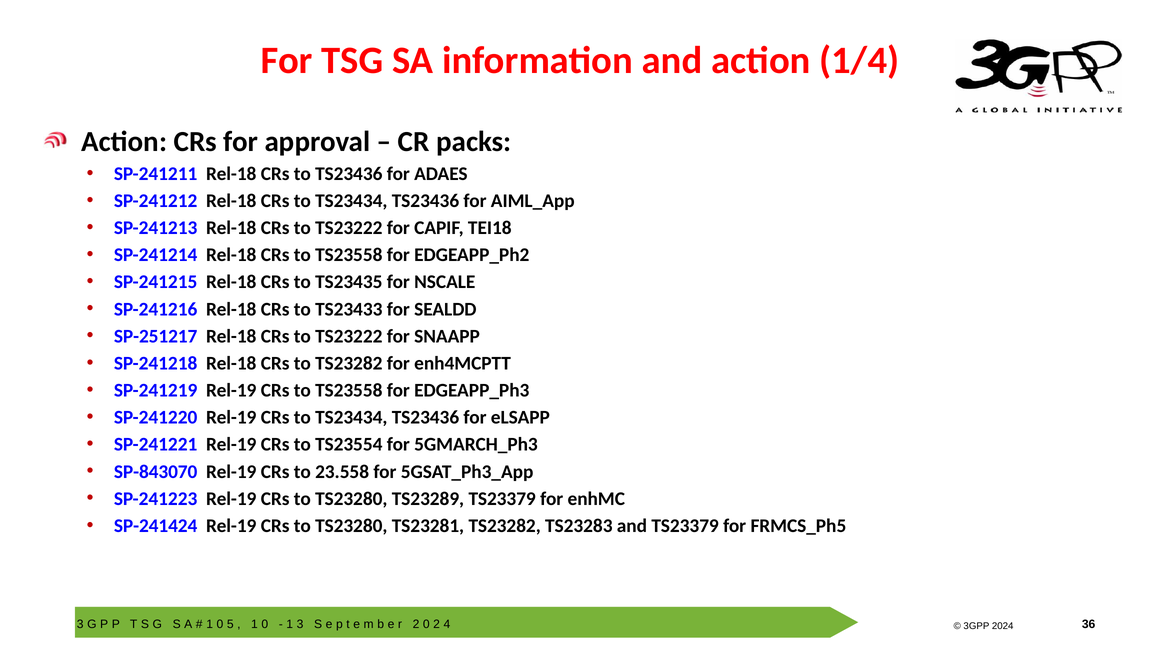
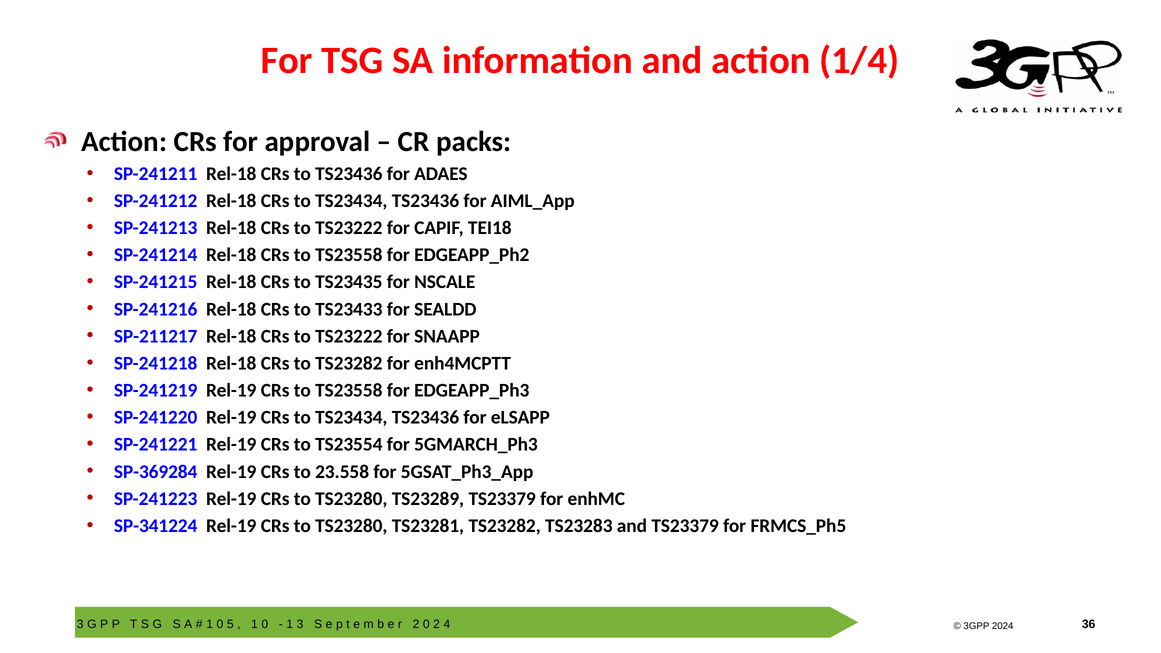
SP-251217: SP-251217 -> SP-211217 (156, 336)
SP-843070: SP-843070 -> SP-369284 (156, 472)
SP-241424: SP-241424 -> SP-341224 (156, 526)
